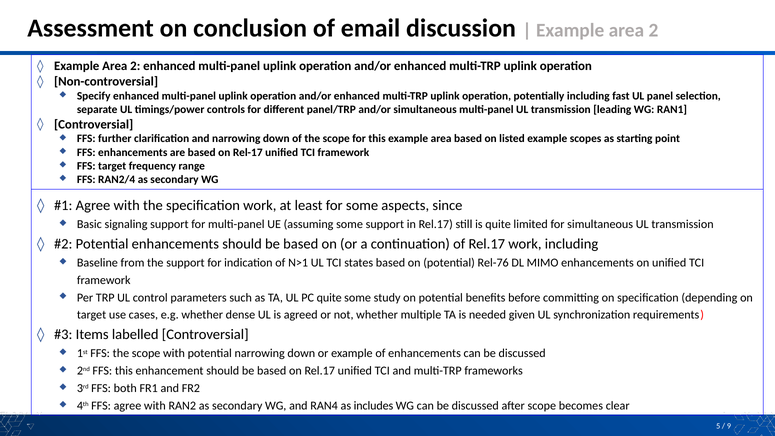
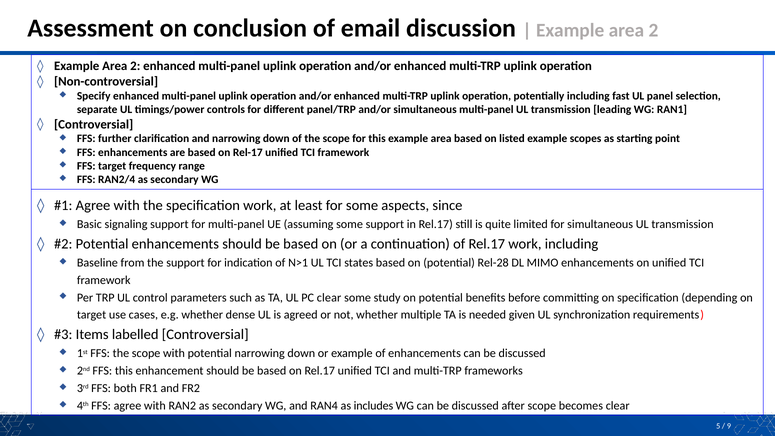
Rel-76: Rel-76 -> Rel-28 (493, 263)
PC quite: quite -> clear (329, 297)
